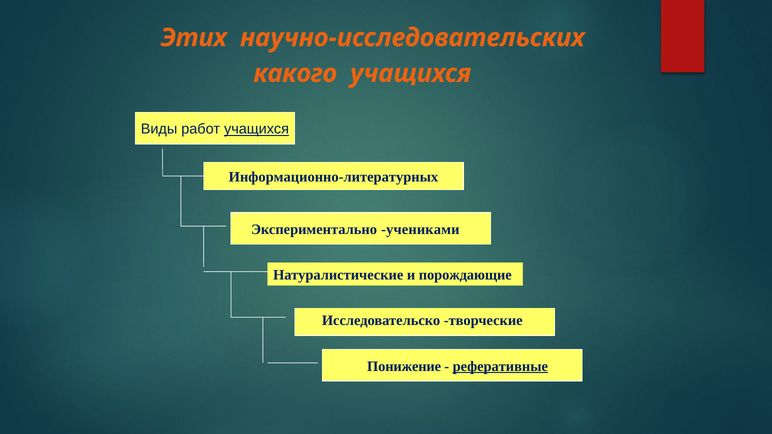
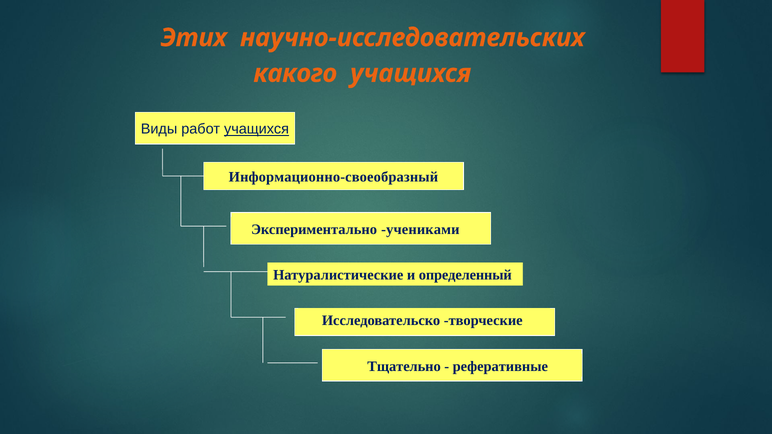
Информационно-литературных: Информационно-литературных -> Информационно-своеобразный (333, 177)
порождающие: порождающие -> определенный (465, 275)
Понижение: Понижение -> Тщательно (404, 366)
реферативные underline: present -> none (500, 366)
